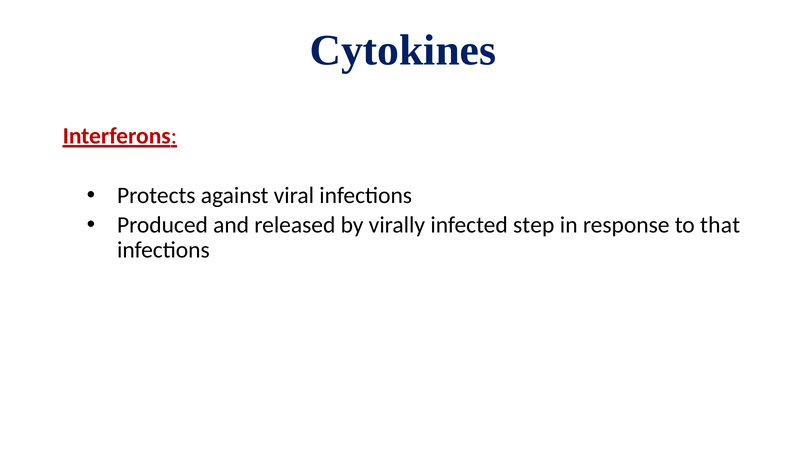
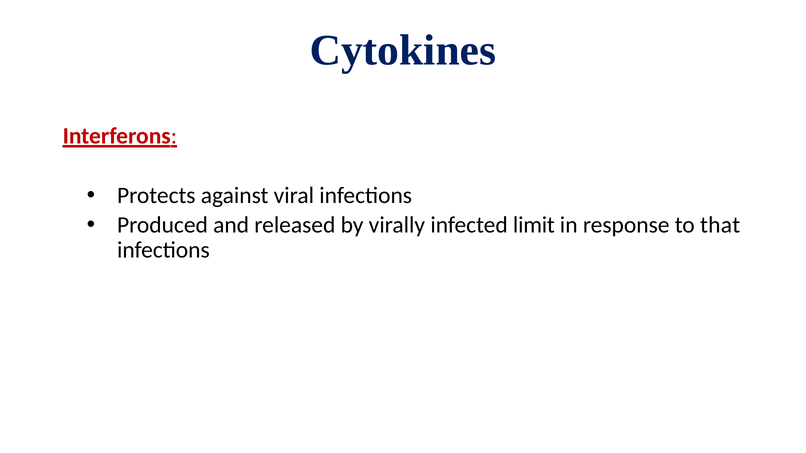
step: step -> limit (534, 225)
